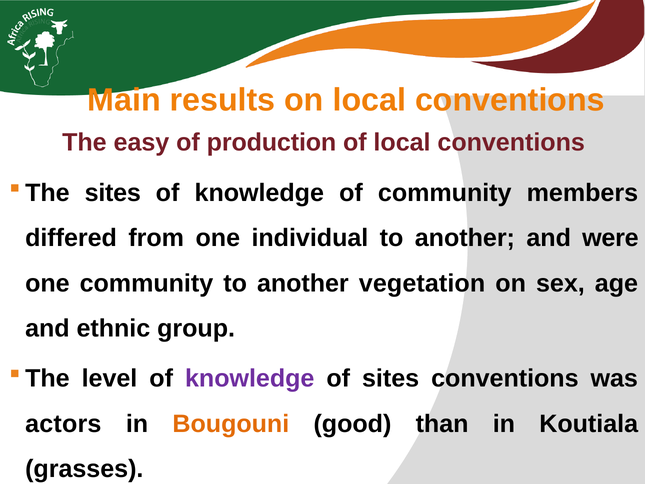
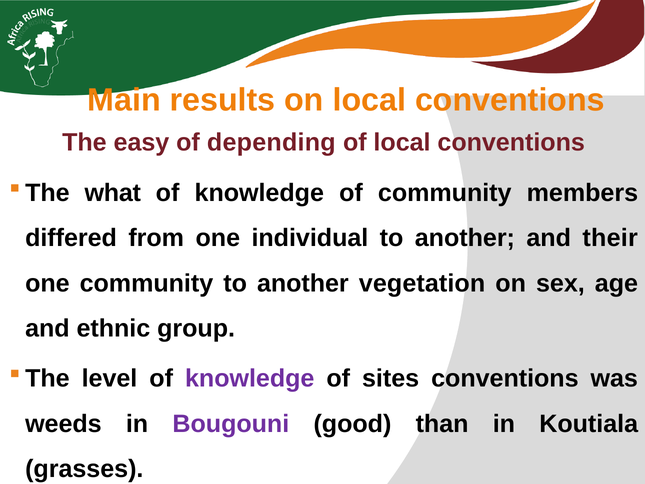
production: production -> depending (271, 143)
sites: sites -> what (113, 193)
were: were -> their (610, 238)
actors: actors -> weeds (63, 424)
Bougouni colour: orange -> purple (231, 424)
